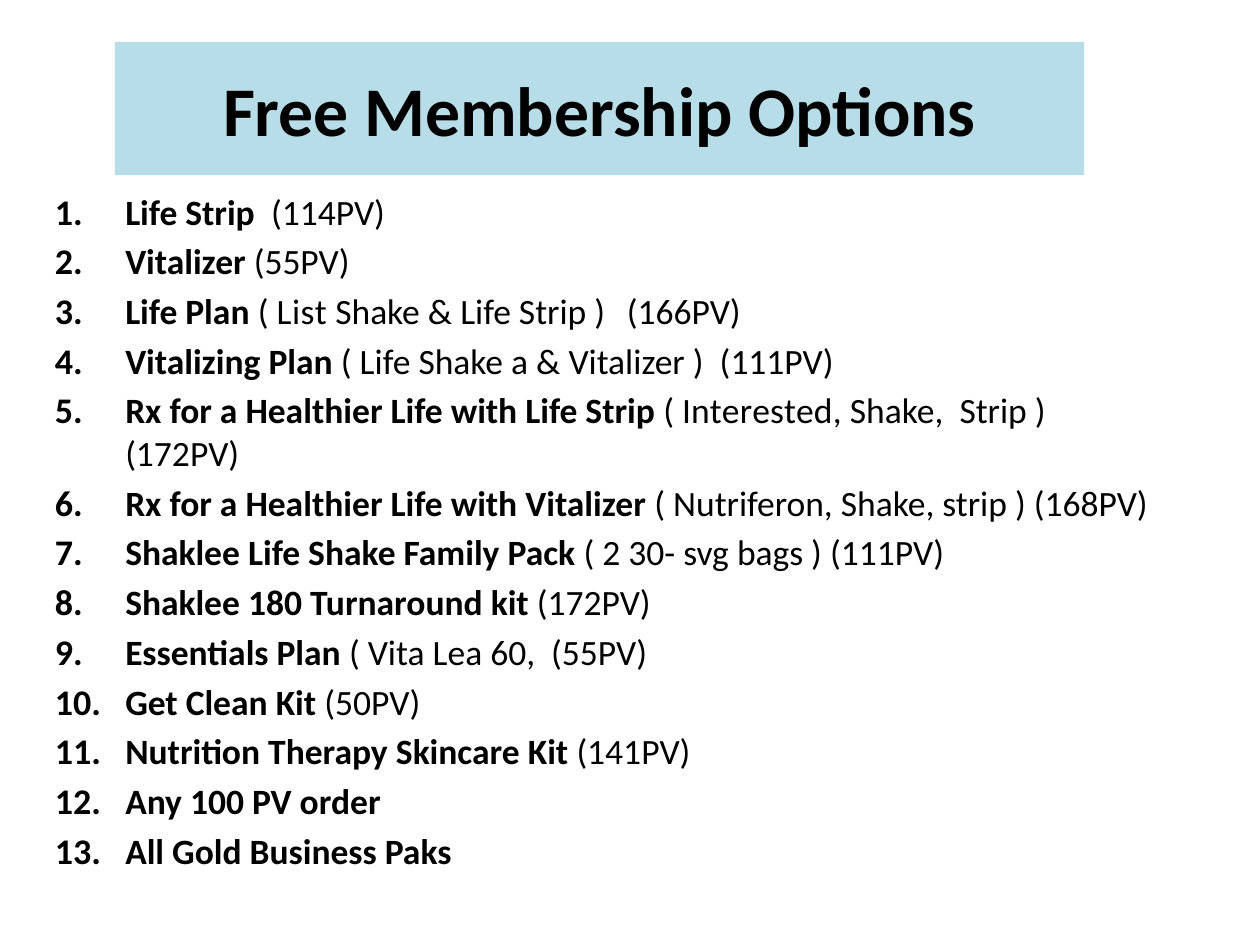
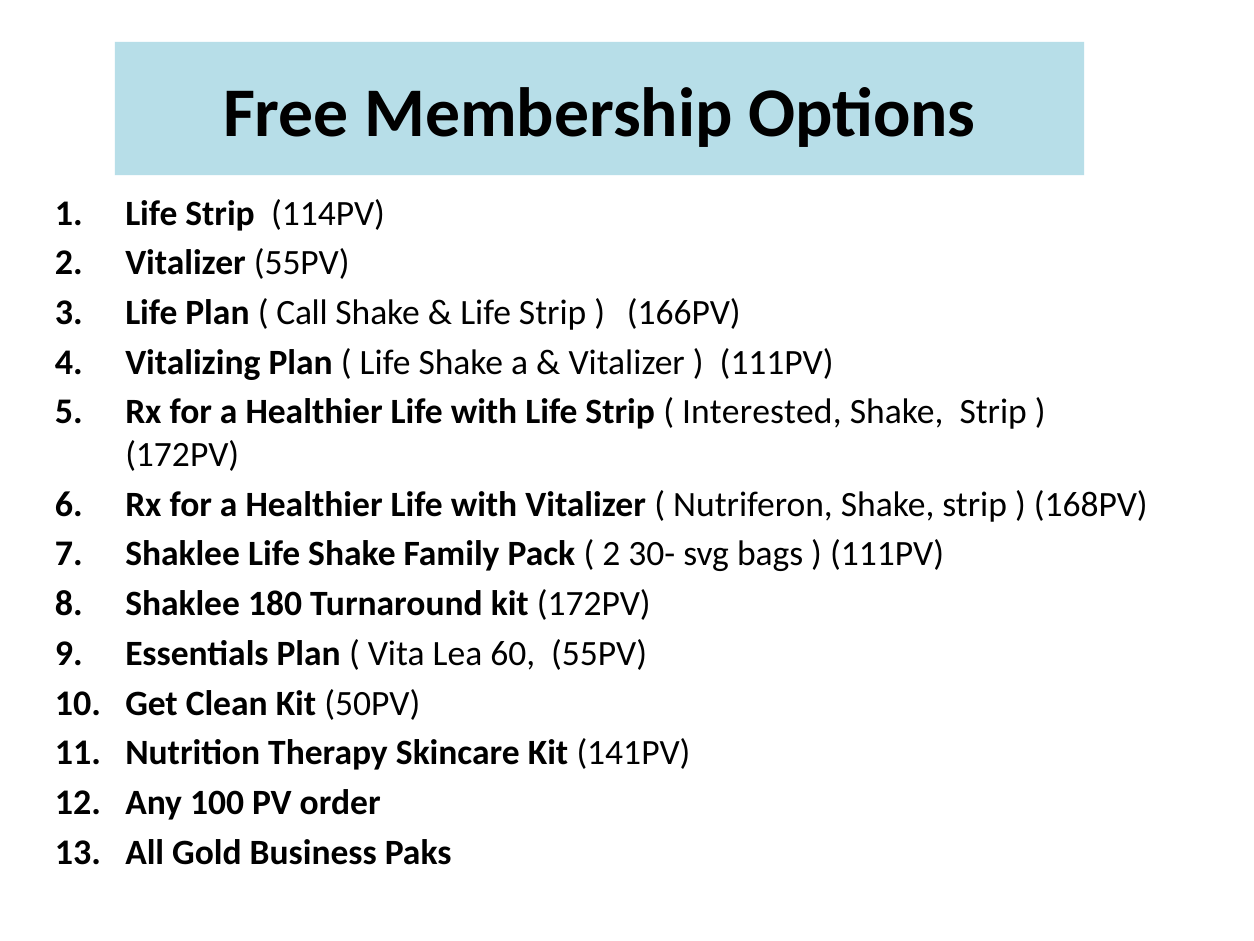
List: List -> Call (302, 313)
